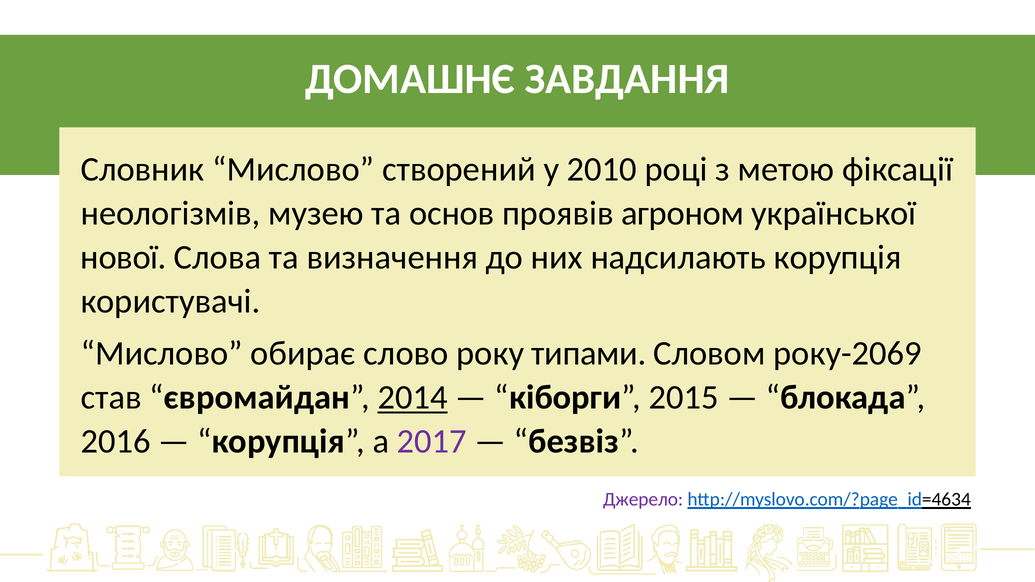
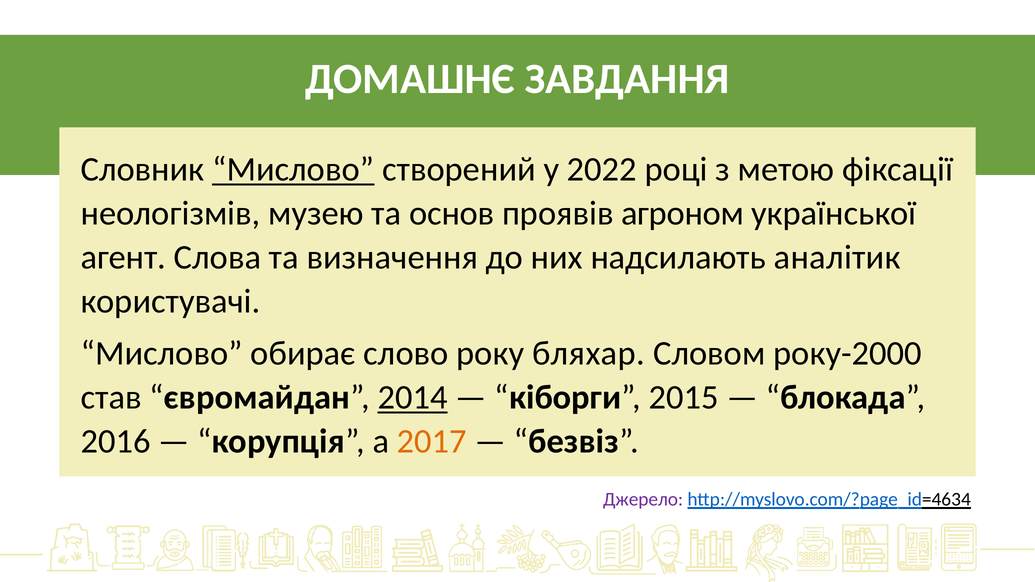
Мислово underline: none -> present (293, 170)
2010: 2010 -> 2022 (602, 170)
нової: нової -> агент (123, 257)
надсилають корупція: корупція -> аналітик (837, 257)
типами: типами -> бляхар (588, 354)
року-2069: року-2069 -> року-2000 (847, 354)
2017 colour: purple -> orange (432, 441)
